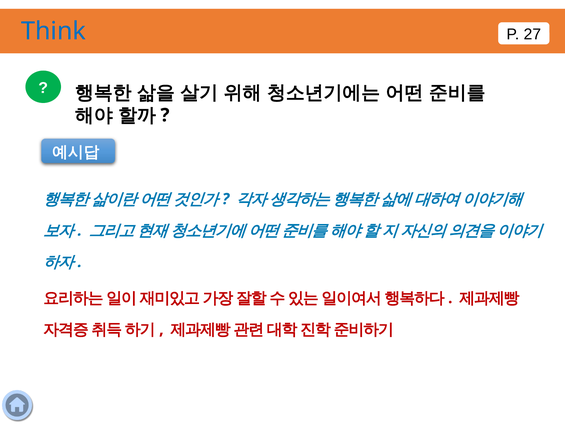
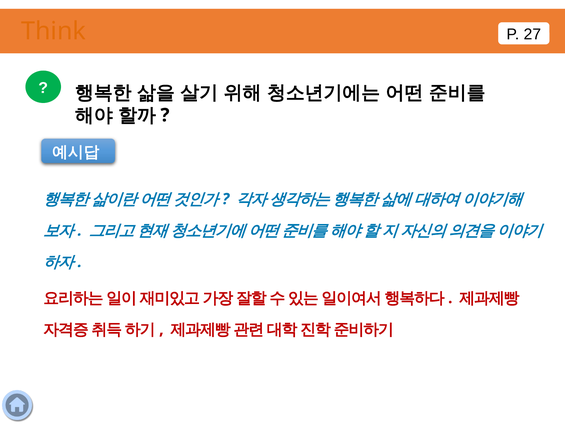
Think colour: blue -> orange (54, 31)
